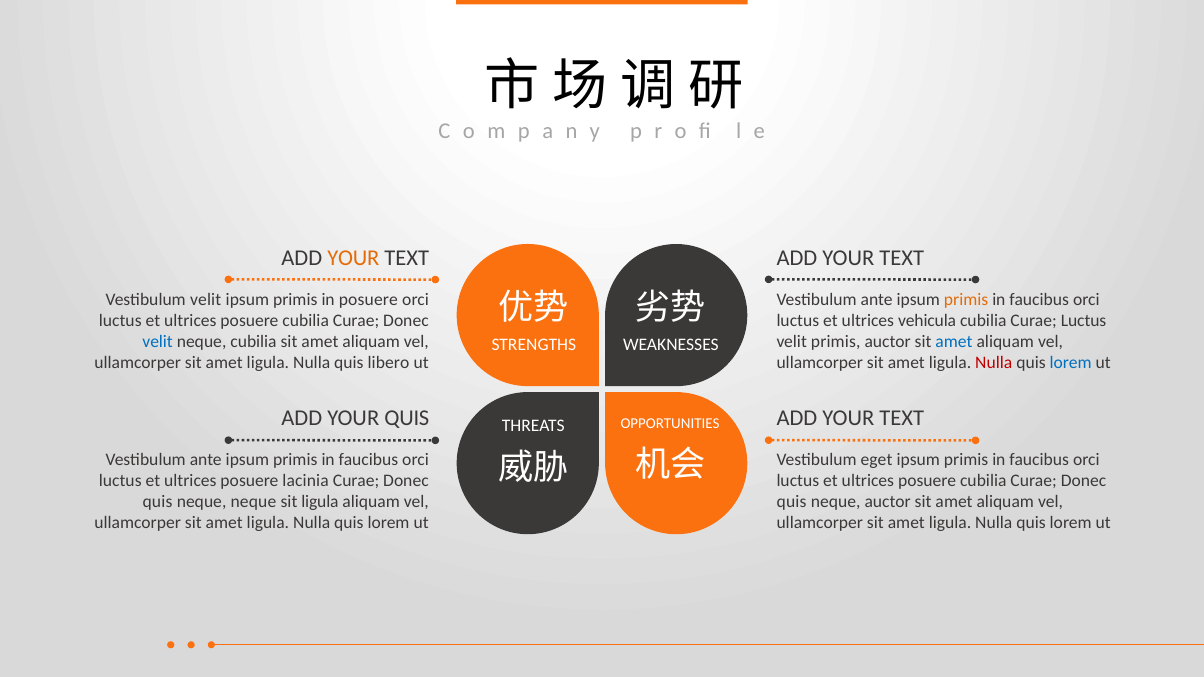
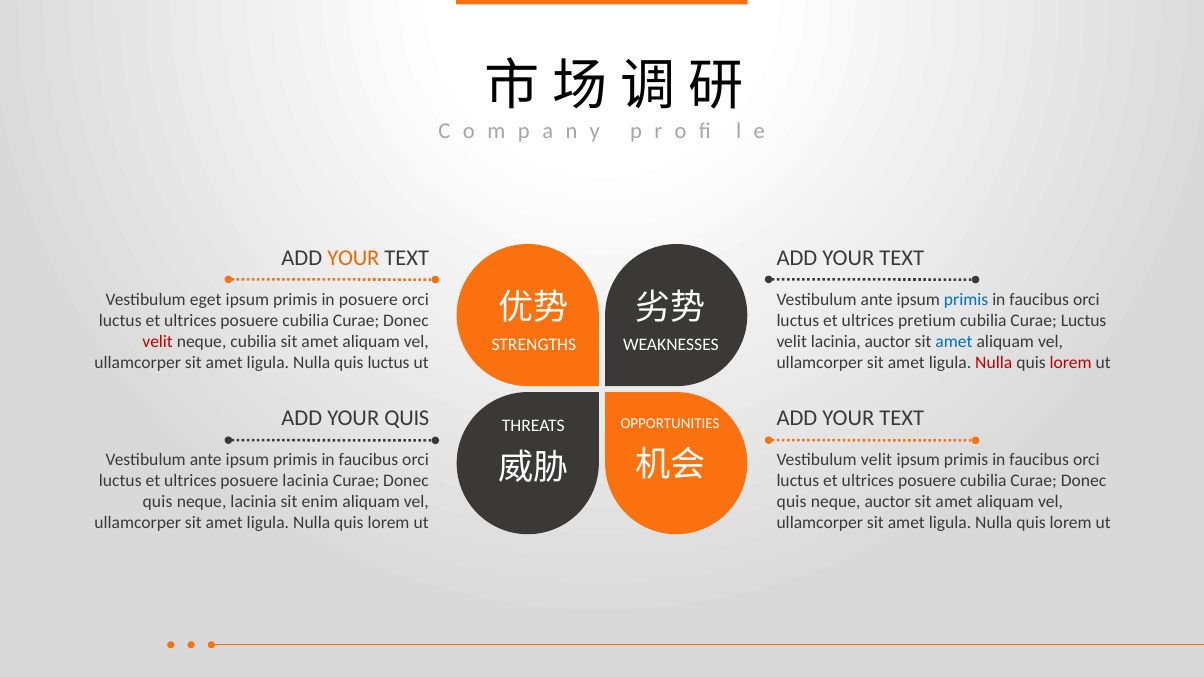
Vestibulum velit: velit -> eget (206, 300)
primis colour: orange -> blue (966, 300)
vehicula: vehicula -> pretium (927, 321)
velit colour: blue -> red (158, 342)
velit primis: primis -> lacinia (836, 342)
quis libero: libero -> luctus (389, 363)
lorem colour: blue -> red (1071, 363)
Vestibulum eget: eget -> velit (876, 460)
neque neque: neque -> lacinia (253, 502)
sit ligula: ligula -> enim (320, 502)
